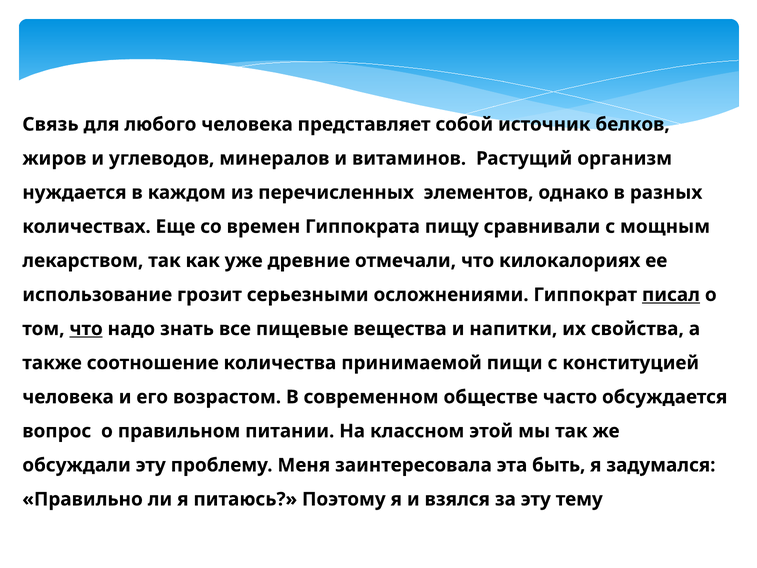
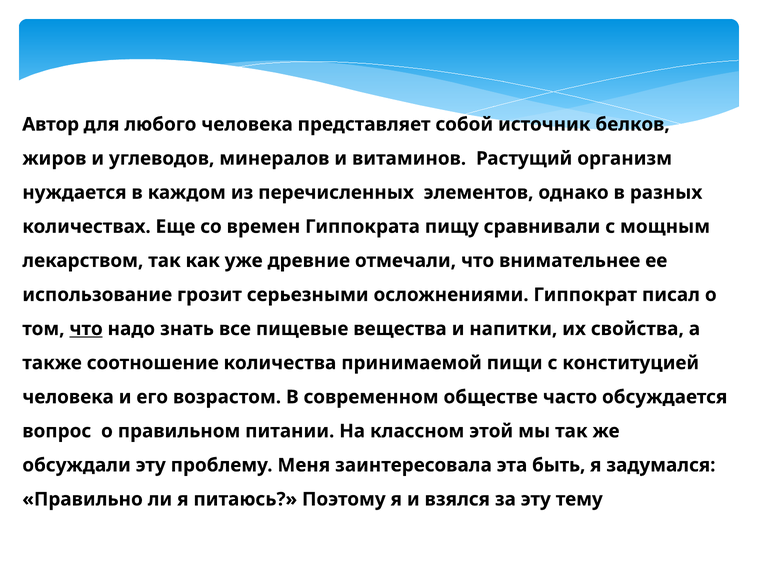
Связь: Связь -> Автор (51, 124)
килокалориях: килокалориях -> внимательнее (570, 261)
писал underline: present -> none (671, 295)
